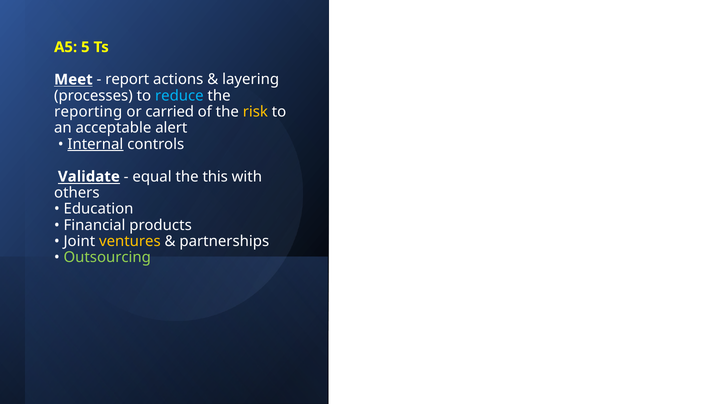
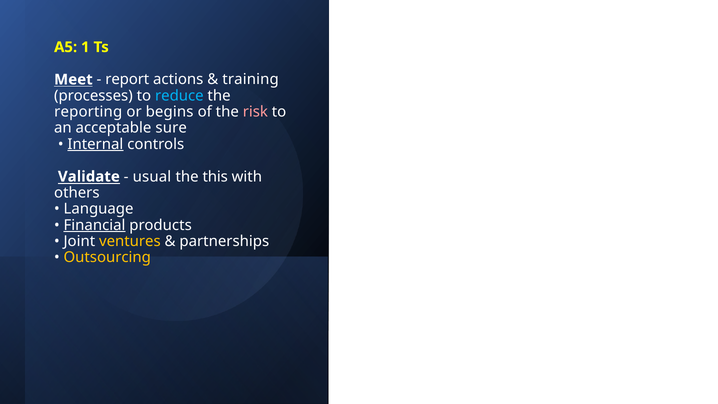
5: 5 -> 1 (85, 47)
layering: layering -> training (251, 79)
carried: carried -> begins (170, 112)
risk colour: yellow -> pink (255, 112)
alert: alert -> sure (171, 128)
equal: equal -> usual (152, 177)
Education: Education -> Language (99, 209)
Financial underline: none -> present (95, 225)
Outsourcing colour: light green -> yellow (107, 257)
